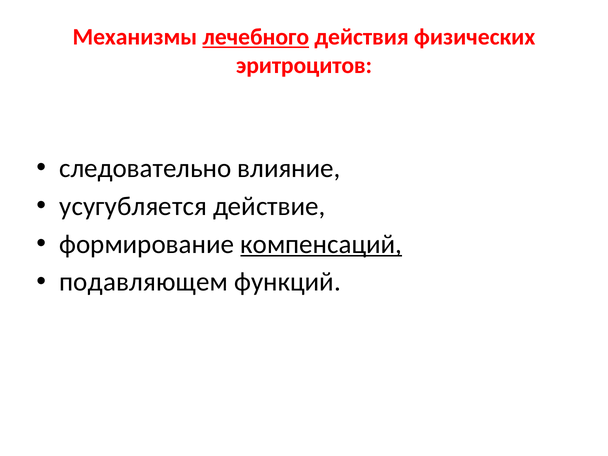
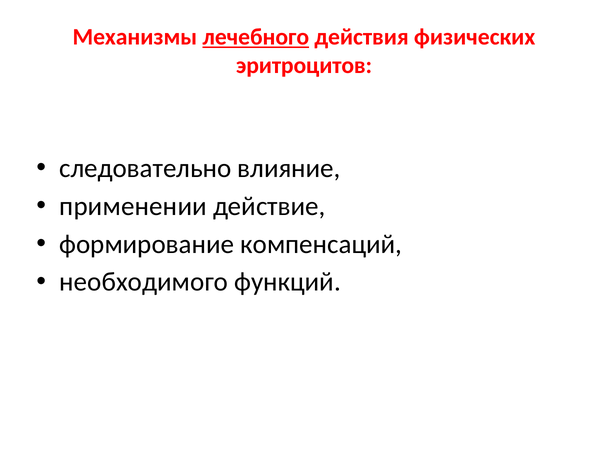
усугубляется: усугубляется -> применении (133, 206)
компенсаций underline: present -> none (321, 244)
подавляющем: подавляющем -> необходимого (144, 282)
